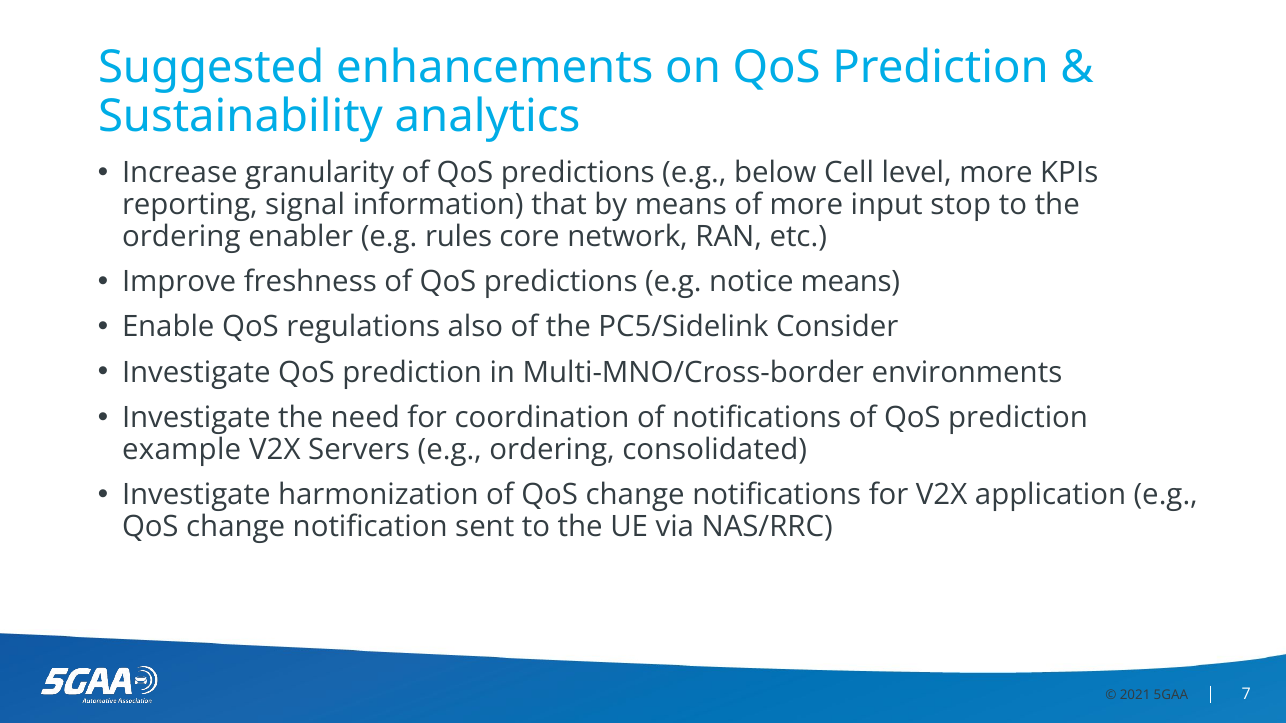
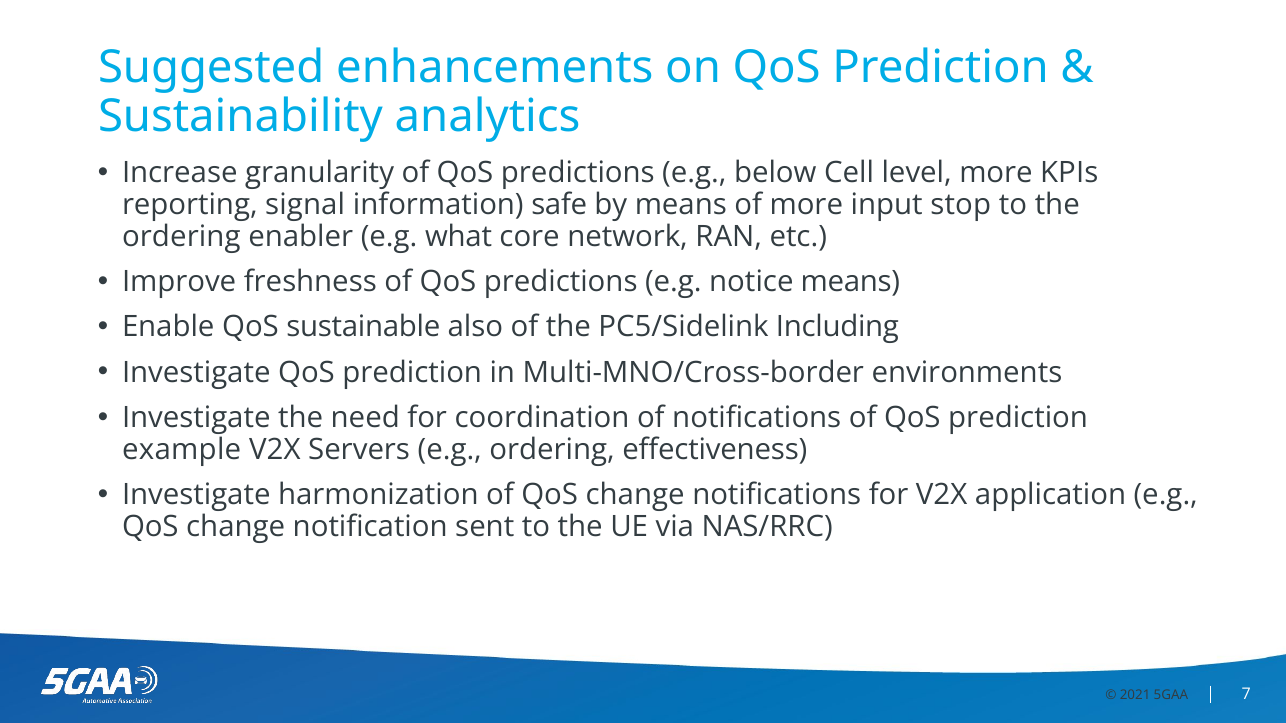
that: that -> safe (559, 205)
rules: rules -> what (459, 237)
regulations: regulations -> sustainable (363, 327)
Consider: Consider -> Including (837, 327)
consolidated: consolidated -> effectiveness (715, 450)
